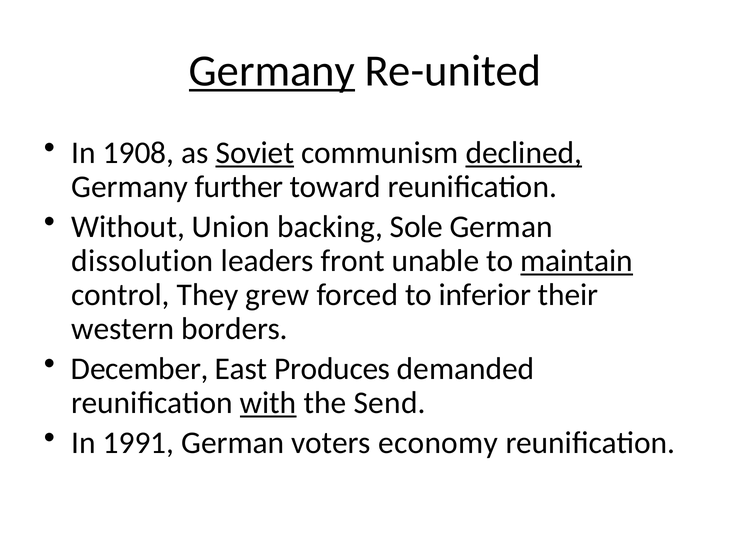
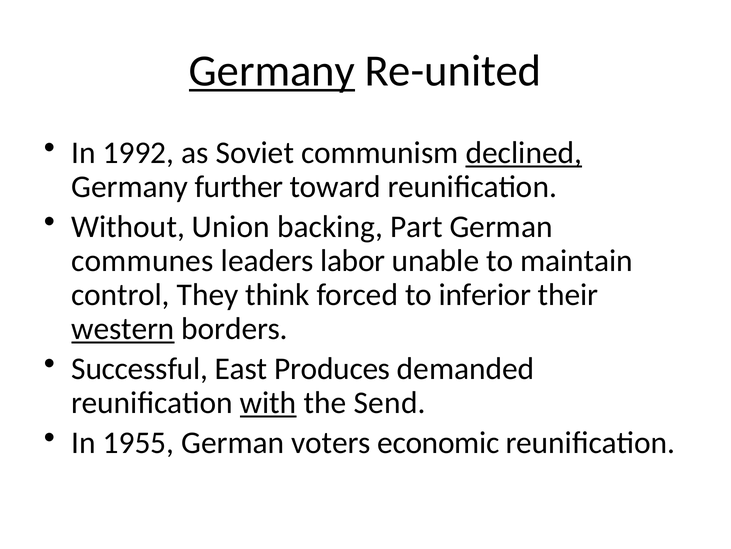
1908: 1908 -> 1992 (138, 153)
Soviet underline: present -> none (255, 153)
Sole: Sole -> Part (416, 227)
dissolution: dissolution -> communes (142, 261)
front: front -> labor (353, 261)
maintain underline: present -> none (577, 261)
grew: grew -> think (277, 295)
western underline: none -> present (123, 329)
December: December -> Successful (140, 368)
1991: 1991 -> 1955 (138, 442)
economy: economy -> economic (438, 442)
